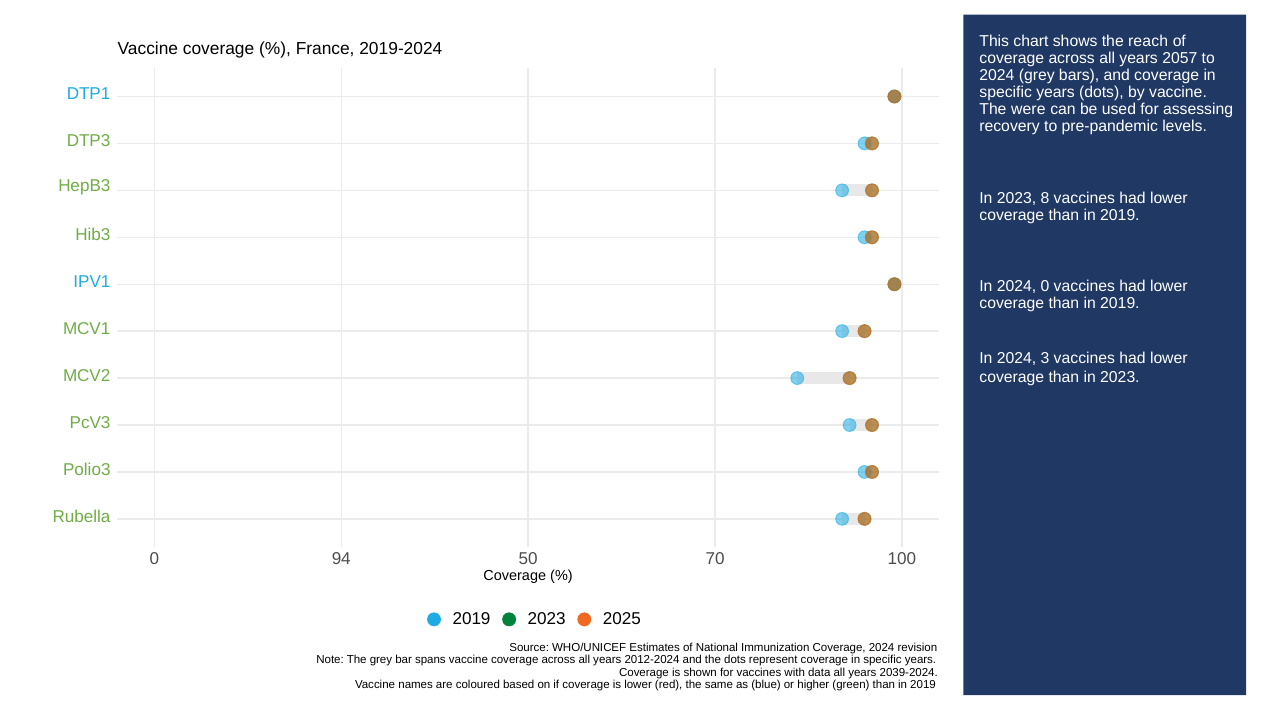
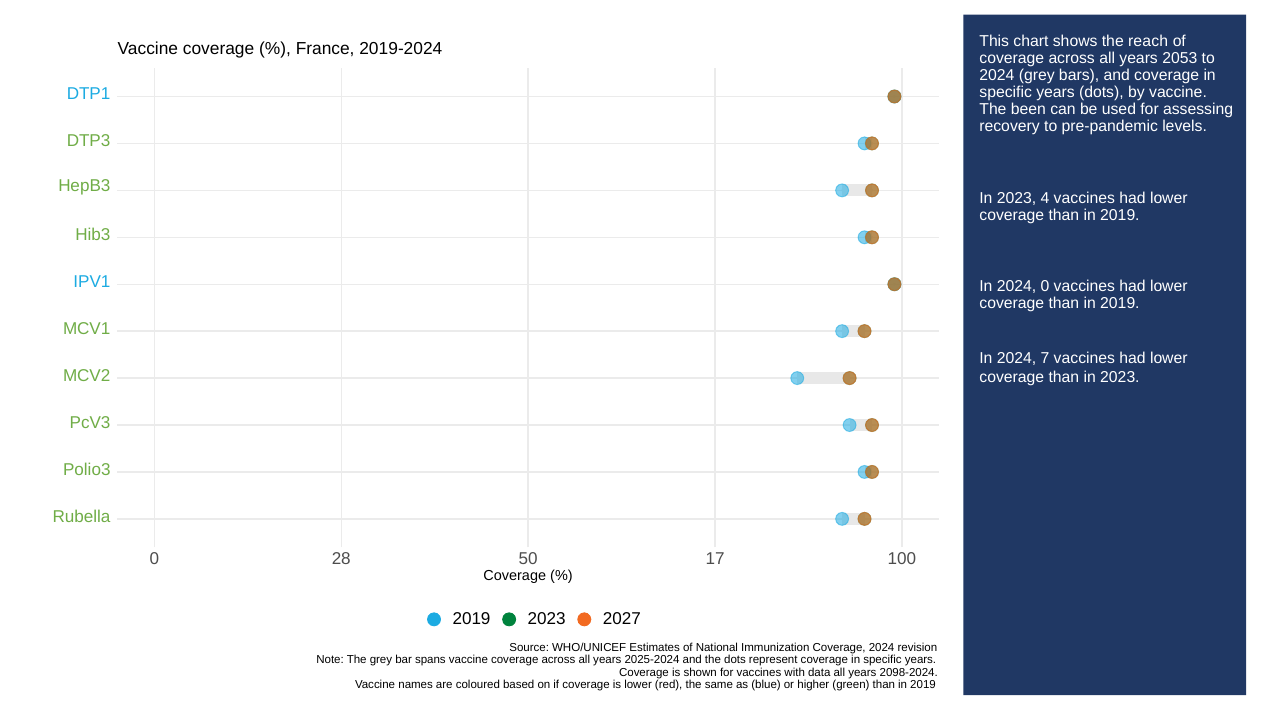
2057: 2057 -> 2053 (1180, 59)
were: were -> been (1028, 110)
8: 8 -> 4 (1045, 198)
3: 3 -> 7 (1045, 358)
94: 94 -> 28 (341, 559)
70: 70 -> 17 (715, 559)
2025: 2025 -> 2027 (622, 619)
2012-2024: 2012-2024 -> 2025-2024 (652, 660)
2039-2024: 2039-2024 -> 2098-2024 (909, 672)
